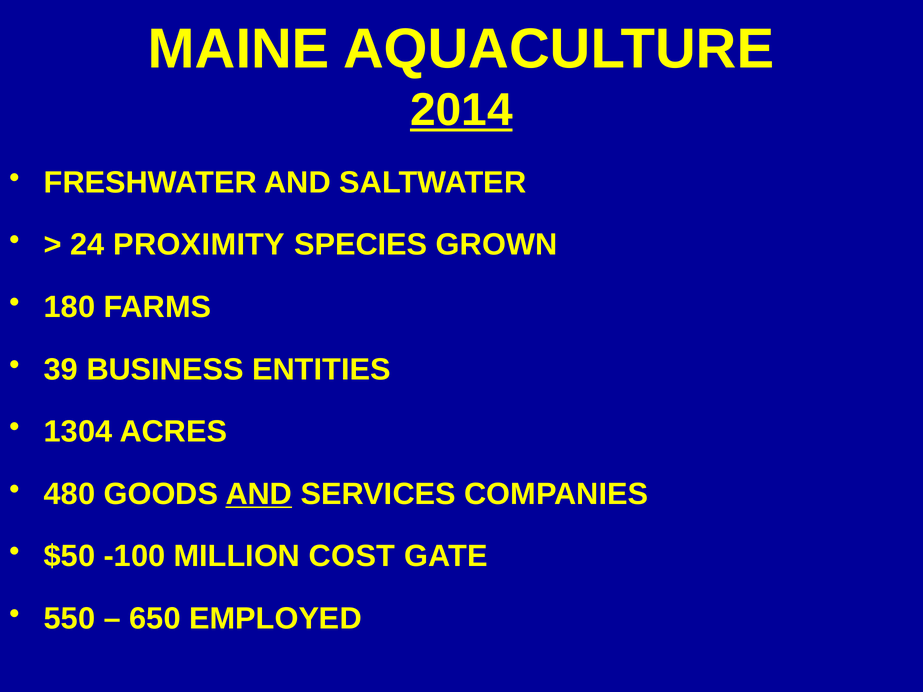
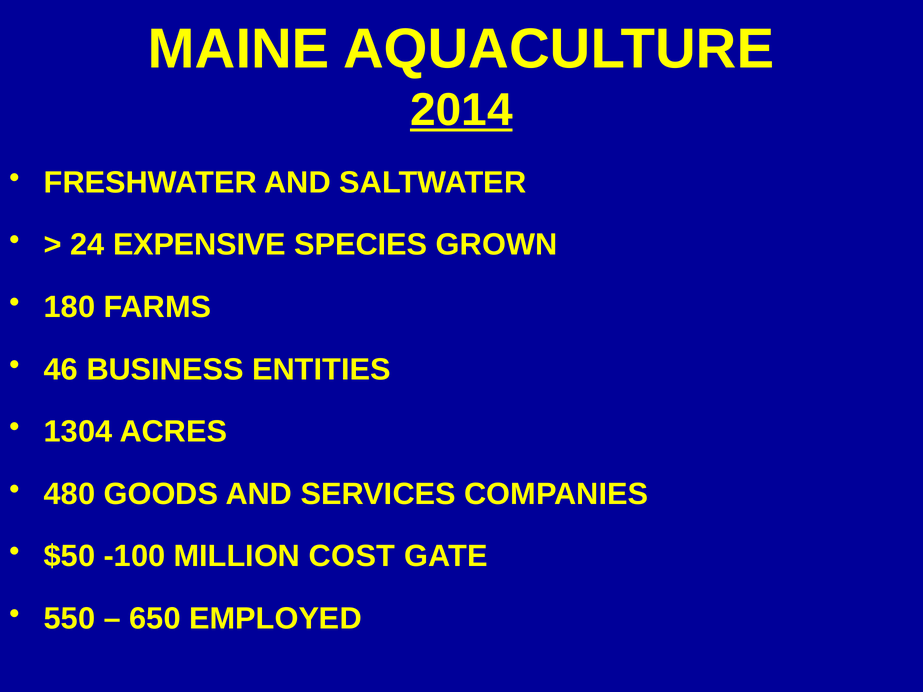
PROXIMITY: PROXIMITY -> EXPENSIVE (199, 245)
39: 39 -> 46 (61, 370)
AND underline: present -> none (259, 494)
